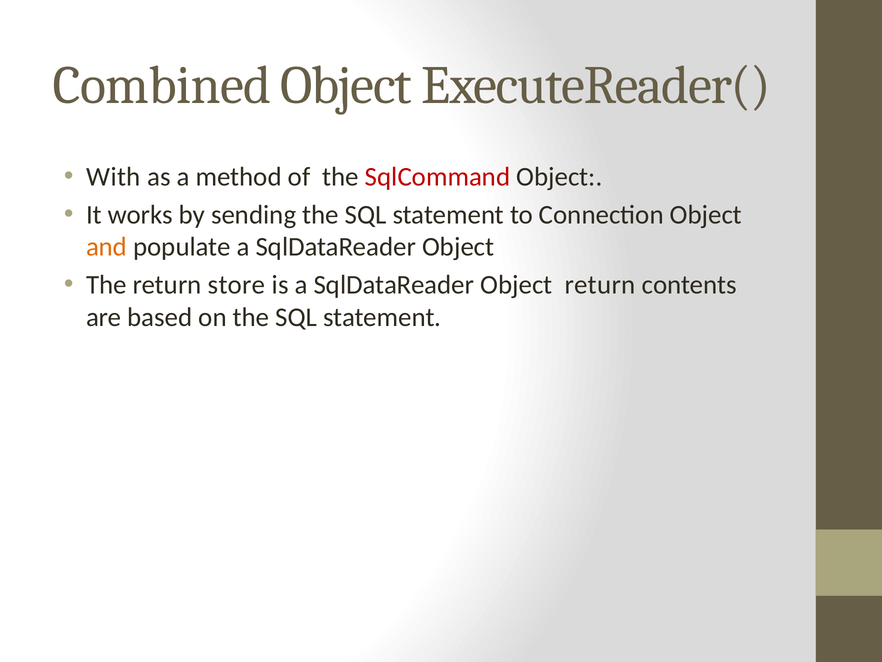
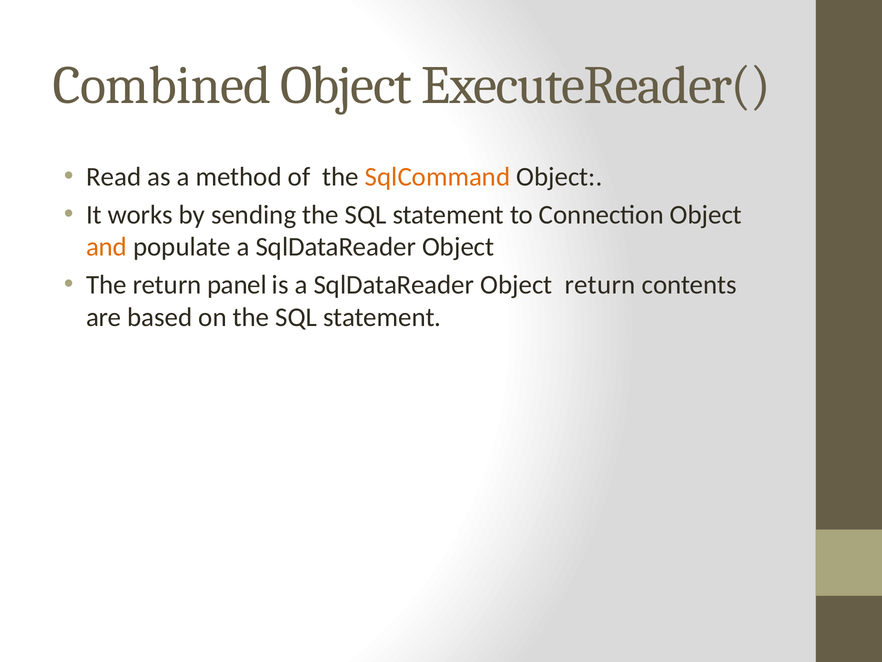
With: With -> Read (114, 177)
SqlCommand colour: red -> orange (438, 177)
store: store -> panel (237, 285)
